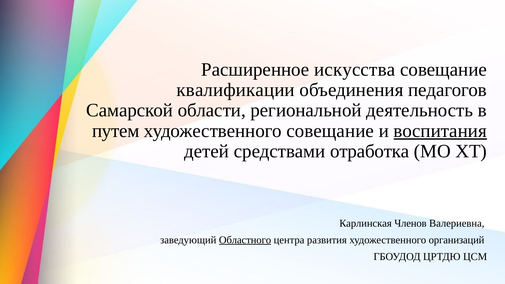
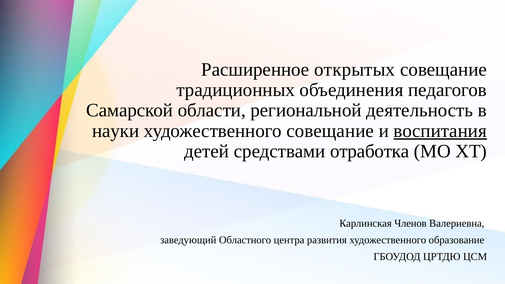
искусства: искусства -> открытых (355, 69)
квалификации: квалификации -> традиционных (236, 90)
путем: путем -> науки (116, 131)
Областного underline: present -> none (245, 240)
организаций: организаций -> образование (457, 240)
